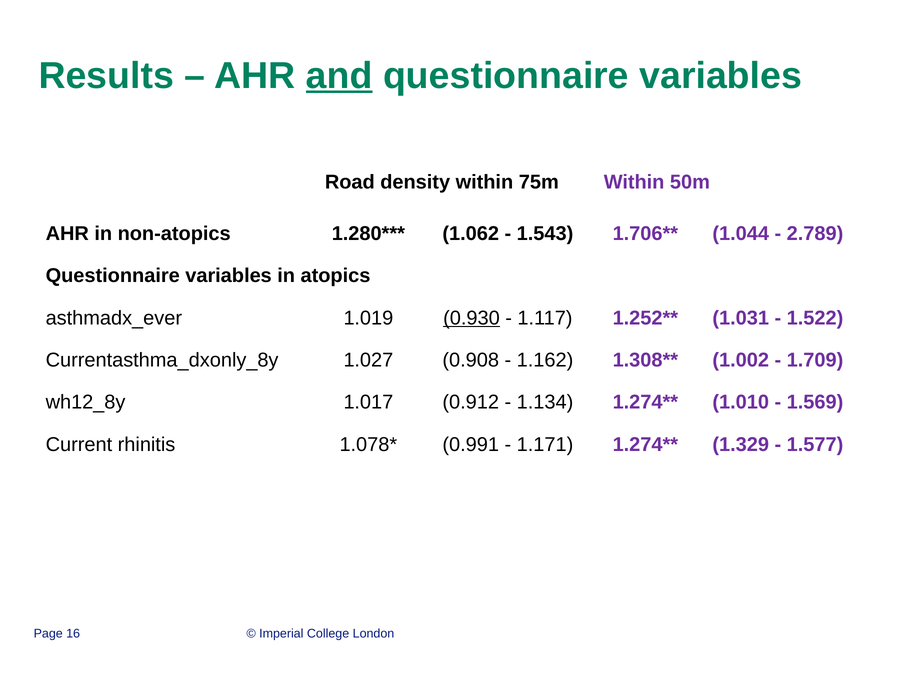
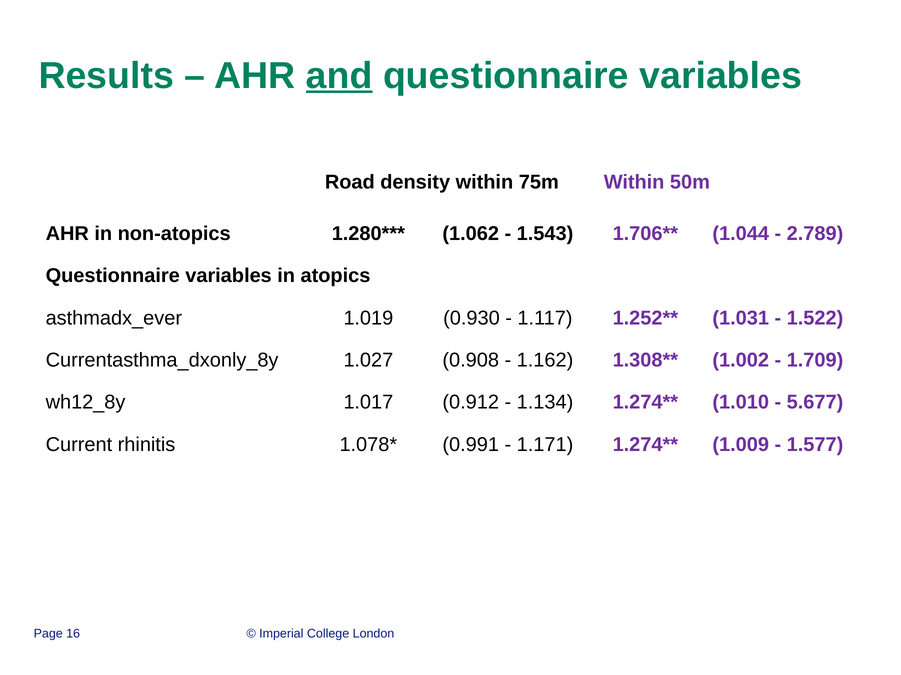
0.930 underline: present -> none (471, 318)
1.569: 1.569 -> 5.677 (815, 403)
1.329: 1.329 -> 1.009 (741, 445)
